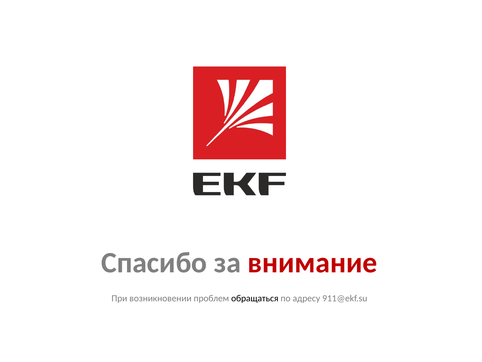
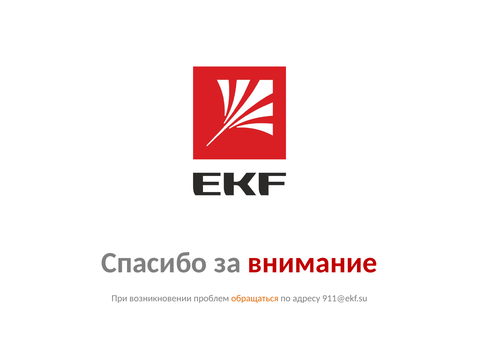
обращаться colour: black -> orange (255, 298)
